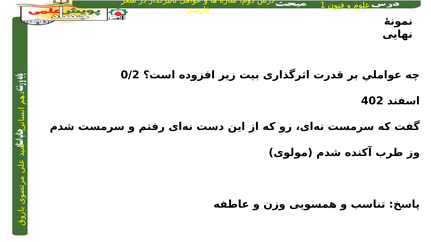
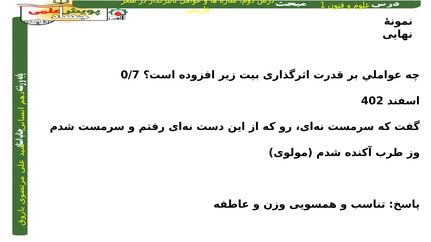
0/2: 0/2 -> 0/7 (130, 75)
